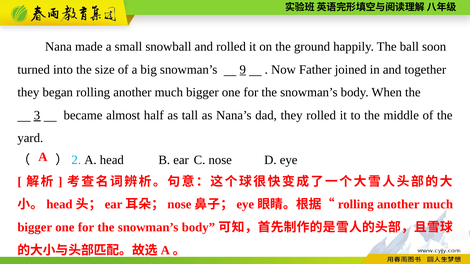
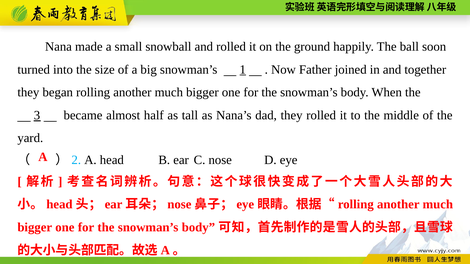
9: 9 -> 1 (243, 70)
